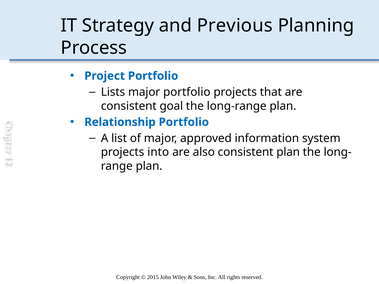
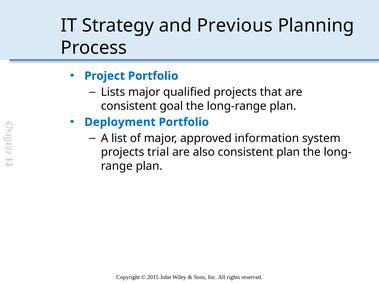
major portfolio: portfolio -> qualified (187, 92)
Relationship: Relationship -> Deployment (120, 122)
into: into -> trial (158, 152)
